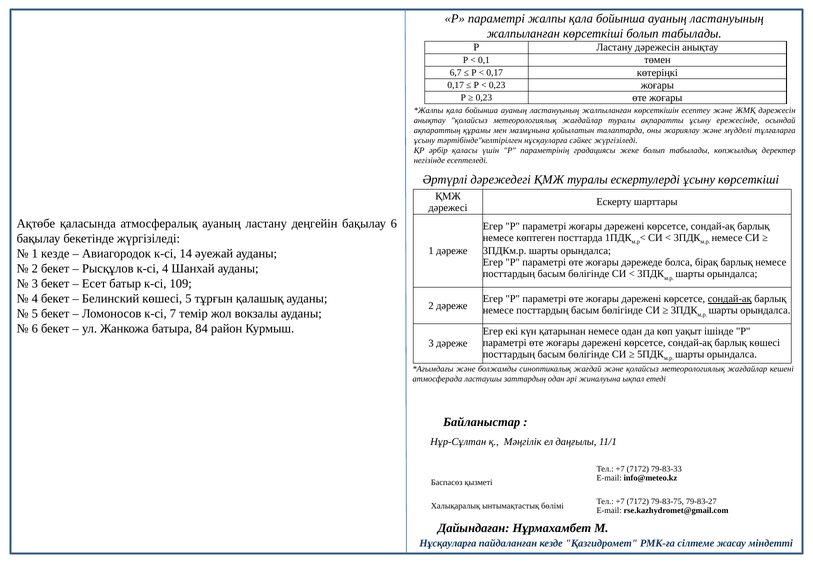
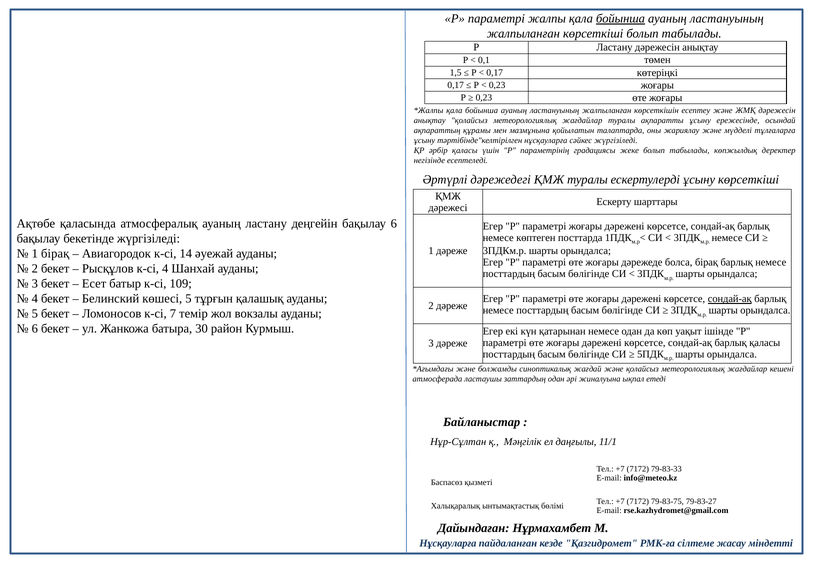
бойынша underline: none -> present (620, 19)
6,7: 6,7 -> 1,5 (456, 73)
1 кезде: кезде -> бірақ (55, 253)
84: 84 -> 30 (202, 328)
барлық көшесі: көшесі -> қаласы (765, 343)
